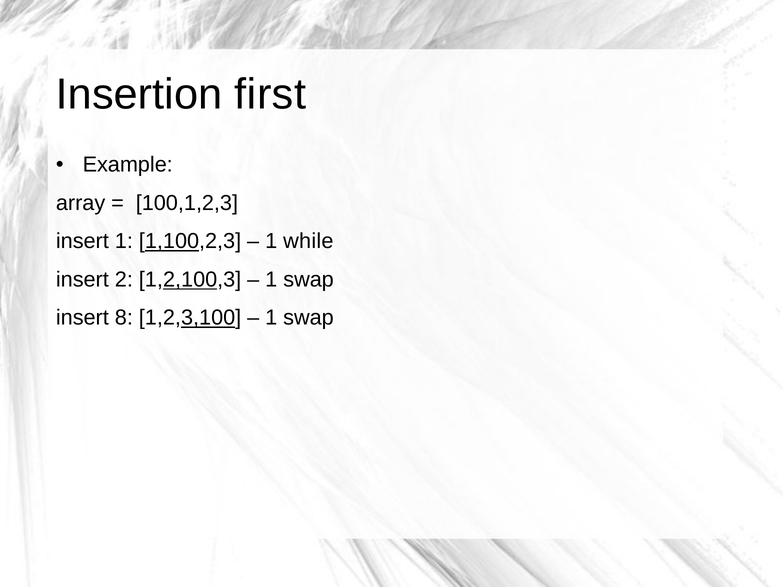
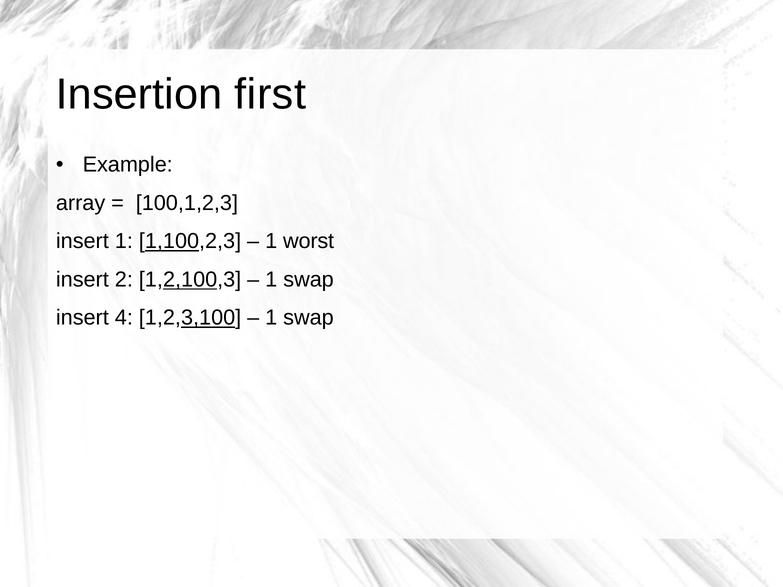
while: while -> worst (309, 241)
8: 8 -> 4 (124, 318)
